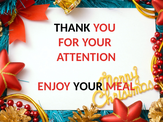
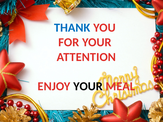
THANK colour: black -> blue (72, 28)
